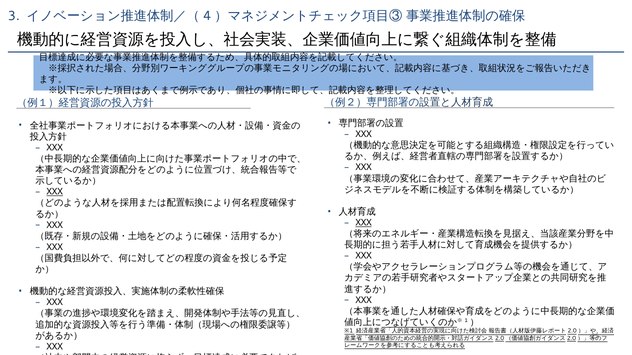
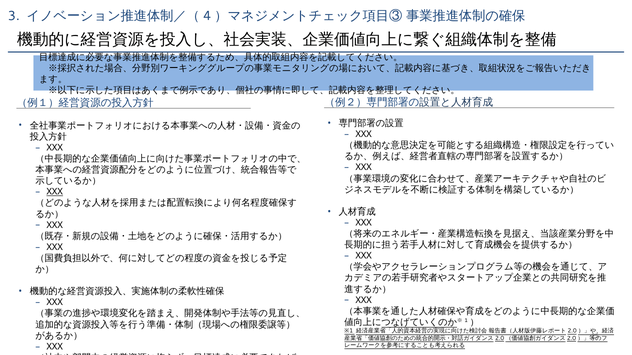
XXX underline: present -> none (364, 223)
